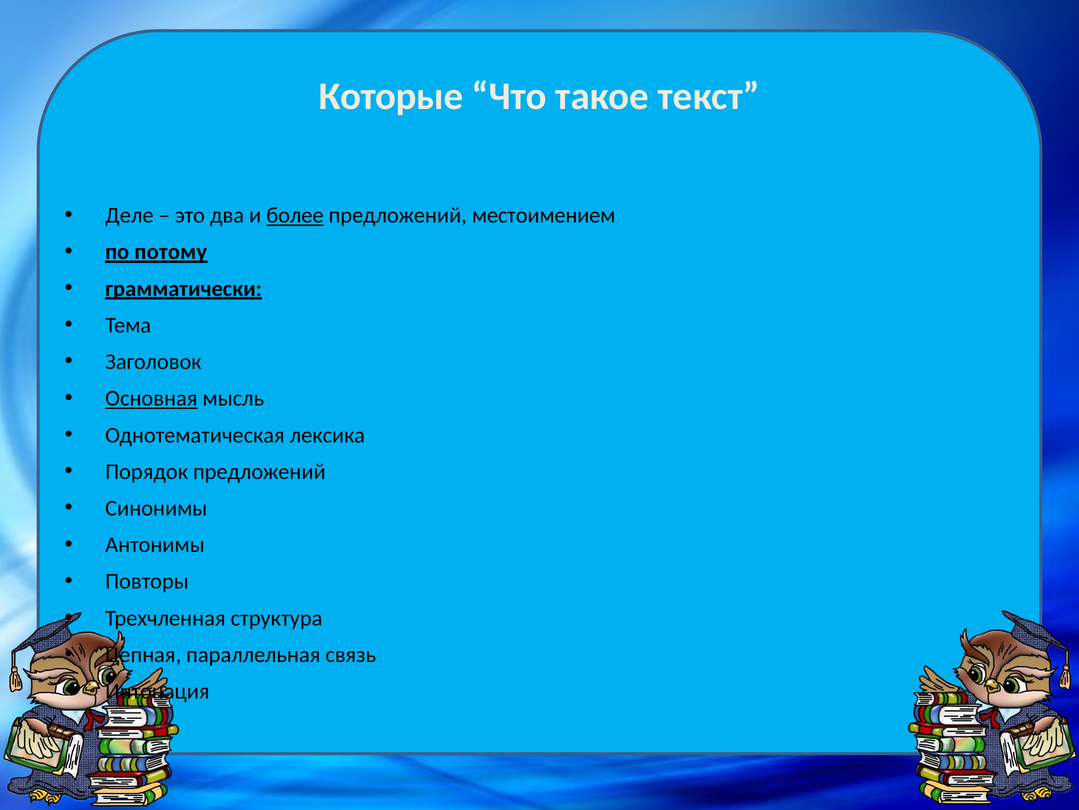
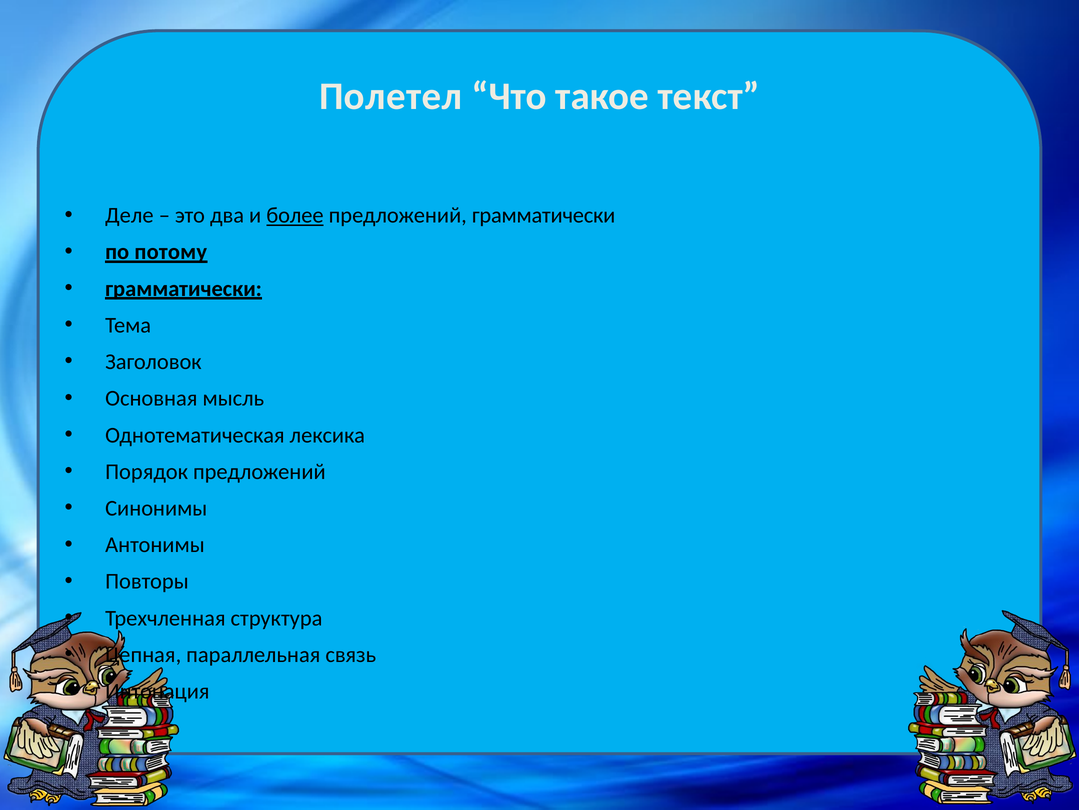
Которые: Которые -> Полетел (391, 96)
предложений местоимением: местоимением -> грамматически (544, 215)
Основная underline: present -> none (151, 398)
